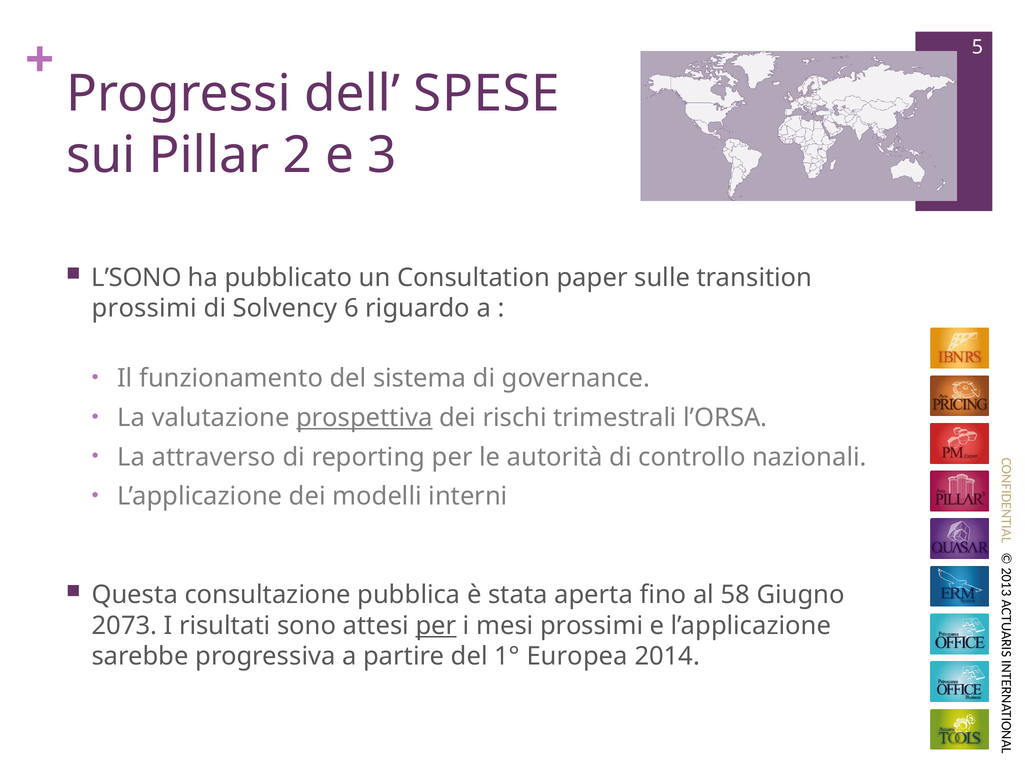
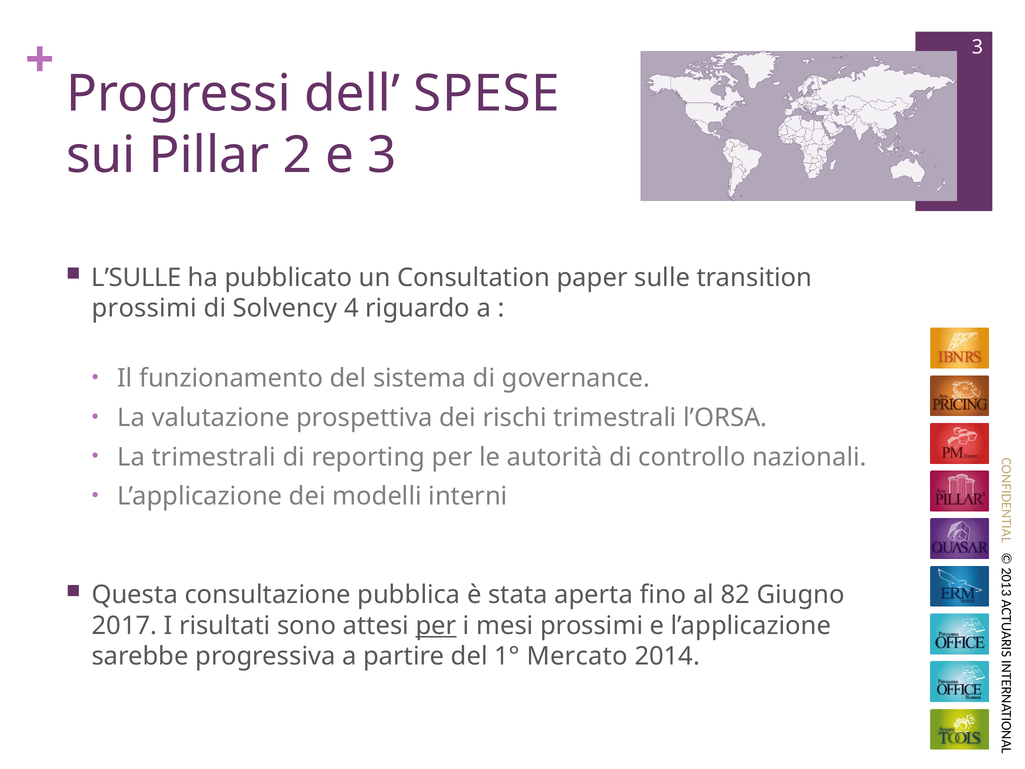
5: 5 -> 3 (977, 47)
L’SONO: L’SONO -> L’SULLE (137, 278)
6: 6 -> 4 (351, 308)
prospettiva underline: present -> none (364, 418)
La attraverso: attraverso -> trimestrali (214, 457)
58: 58 -> 82 (735, 595)
2073: 2073 -> 2017 (124, 626)
Europea: Europea -> Mercato (577, 656)
